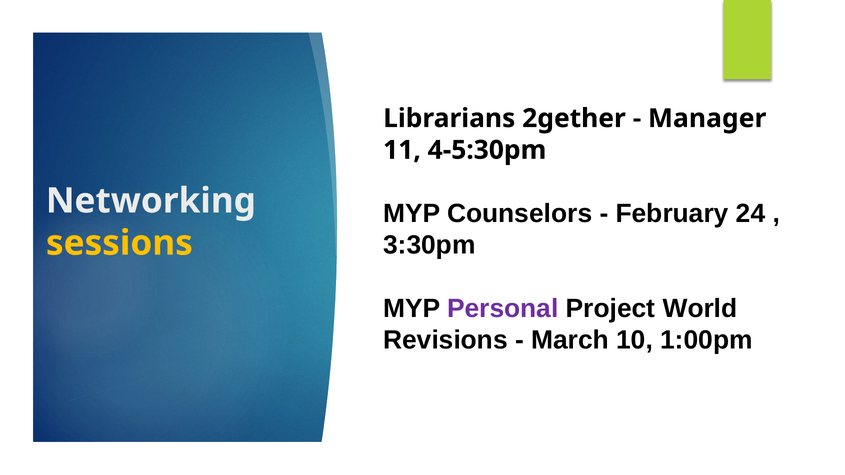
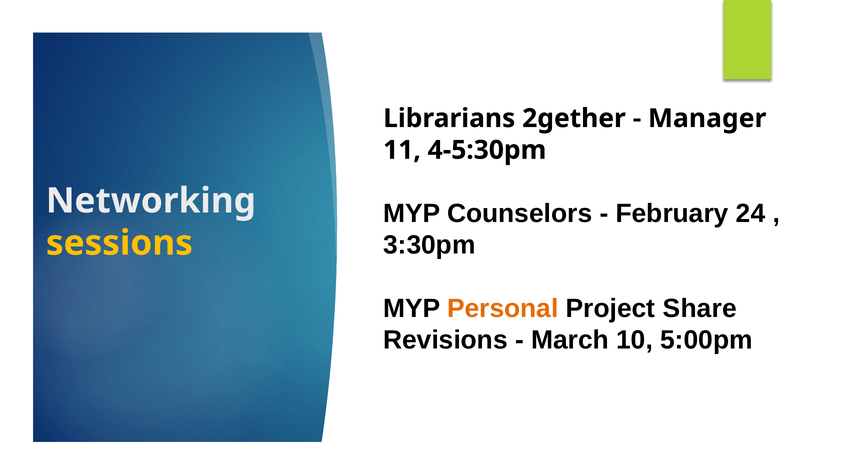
Personal colour: purple -> orange (503, 309)
World: World -> Share (700, 309)
1:00pm: 1:00pm -> 5:00pm (706, 340)
